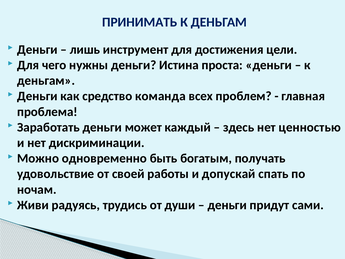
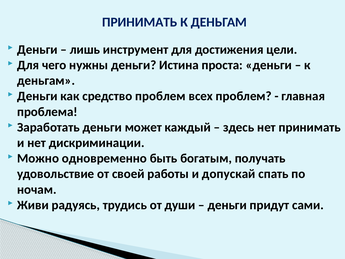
средство команда: команда -> проблем (160, 96)
нет ценностью: ценностью -> принимать (310, 127)
